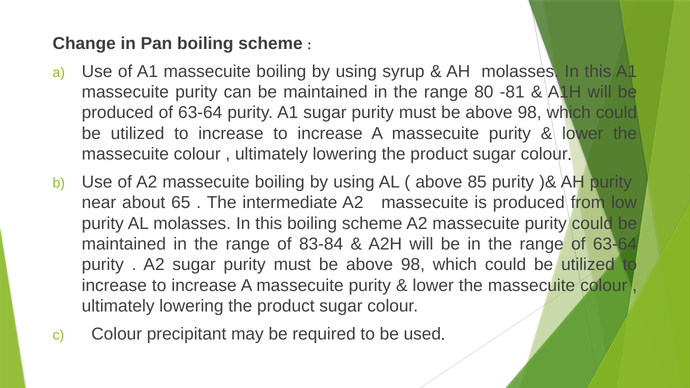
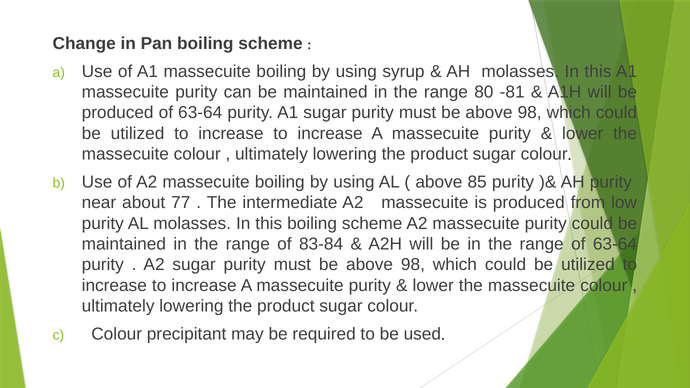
65: 65 -> 77 (181, 203)
